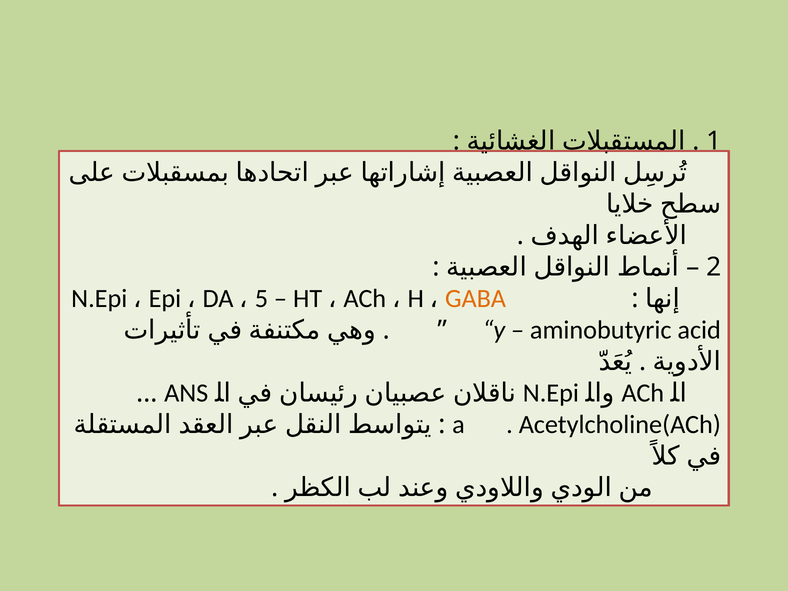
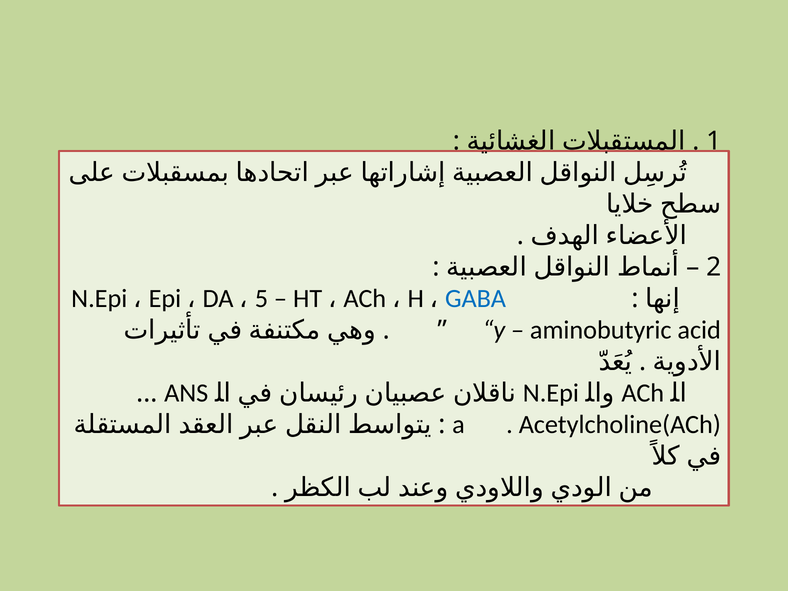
GABA colour: orange -> blue (476, 299)
